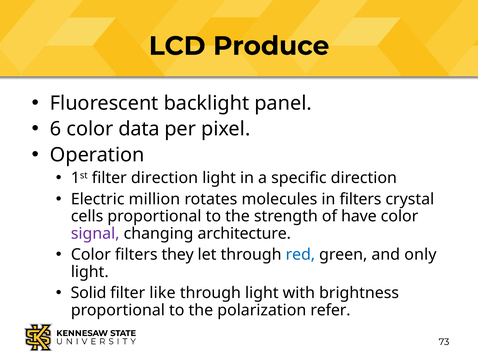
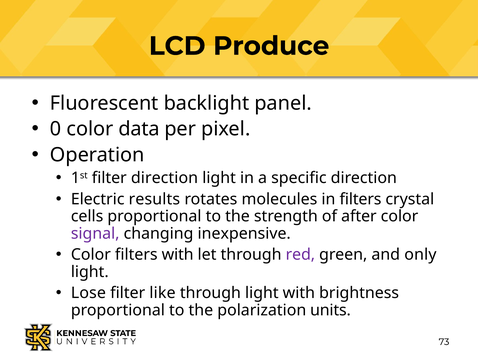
6: 6 -> 0 (56, 129)
million: million -> results (154, 199)
have: have -> after (359, 217)
architecture: architecture -> inexpensive (244, 234)
filters they: they -> with (178, 255)
red colour: blue -> purple (300, 255)
Solid: Solid -> Lose (88, 293)
refer: refer -> units (330, 311)
